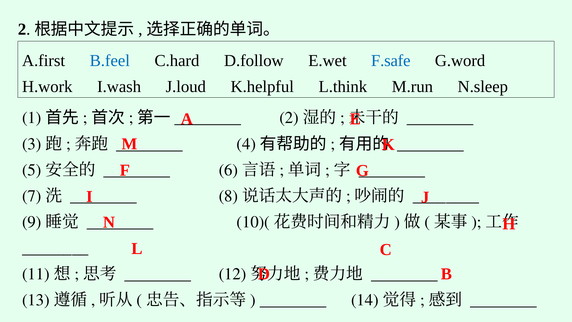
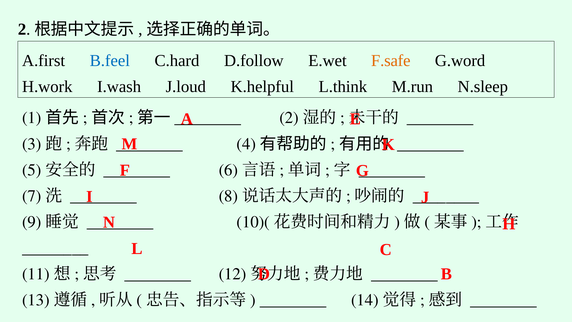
F.safe colour: blue -> orange (391, 60)
